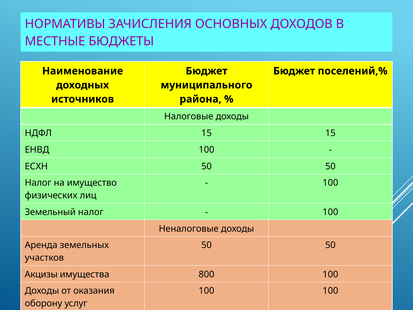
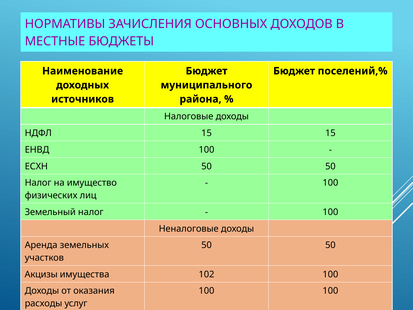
800: 800 -> 102 (207, 274)
оборону: оборону -> расходы (43, 303)
